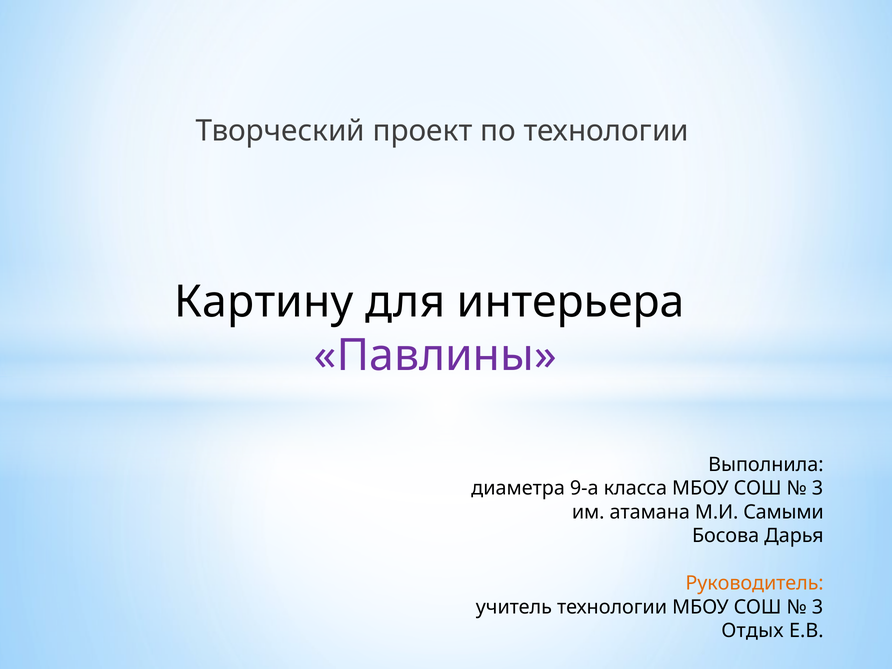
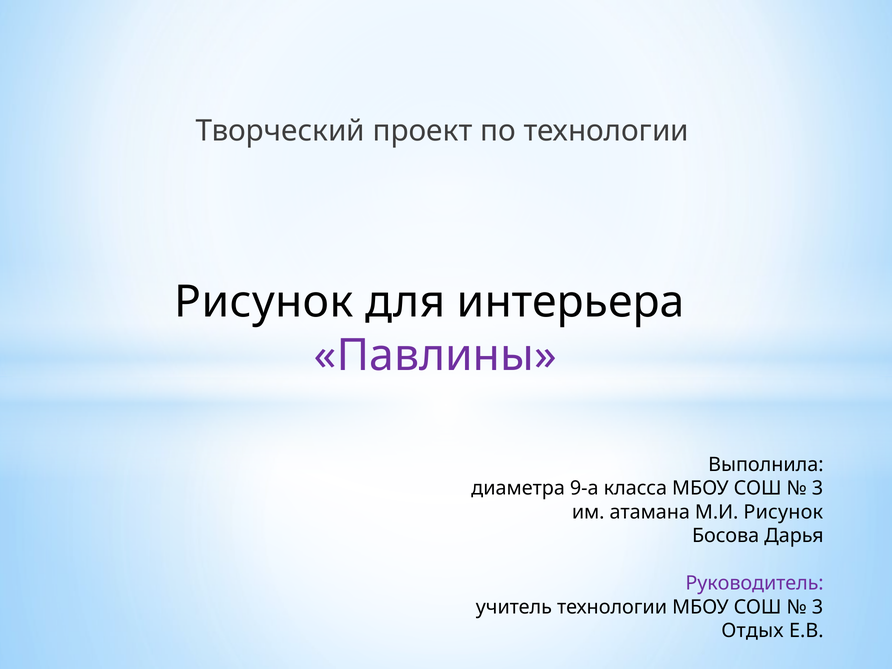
Картину: Картину -> Рисунок (264, 302)
М.И Самыми: Самыми -> Рисунок (783, 512)
Руководитель colour: orange -> purple (755, 583)
